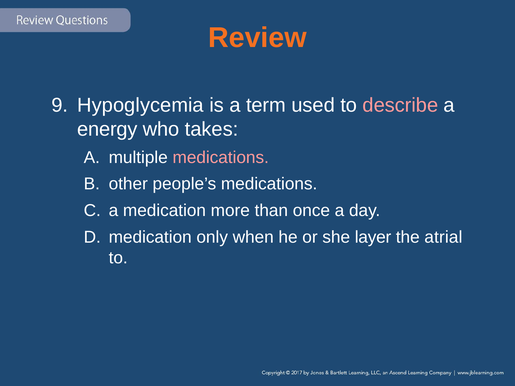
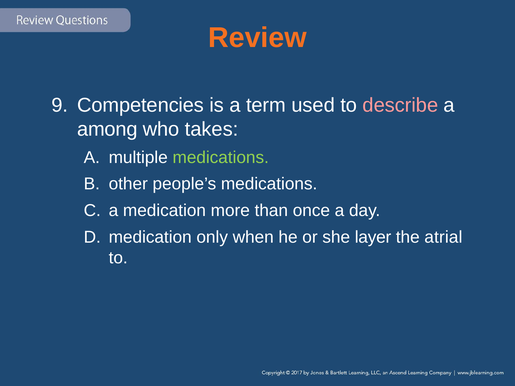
Hypoglycemia: Hypoglycemia -> Competencies (141, 105)
energy: energy -> among (107, 129)
medications colour: pink -> light green (221, 157)
